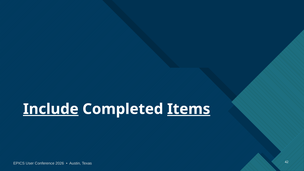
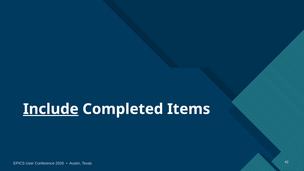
Items underline: present -> none (189, 109)
